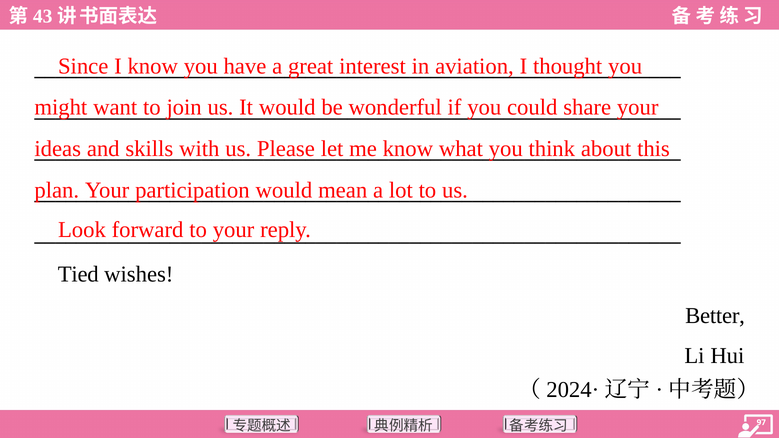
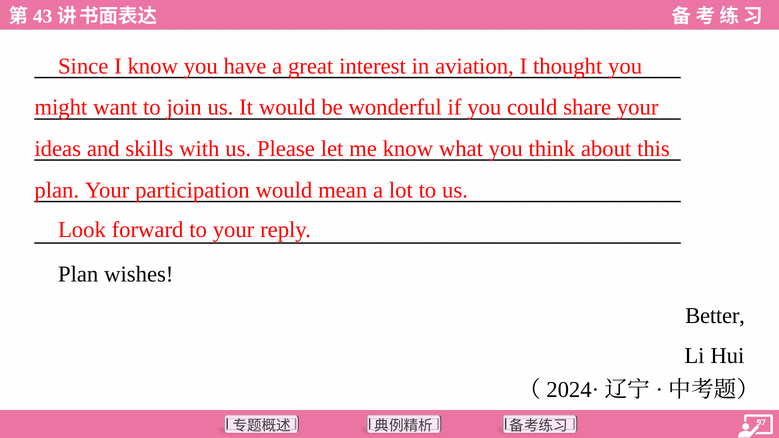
Tied: Tied -> Plan (78, 275)
